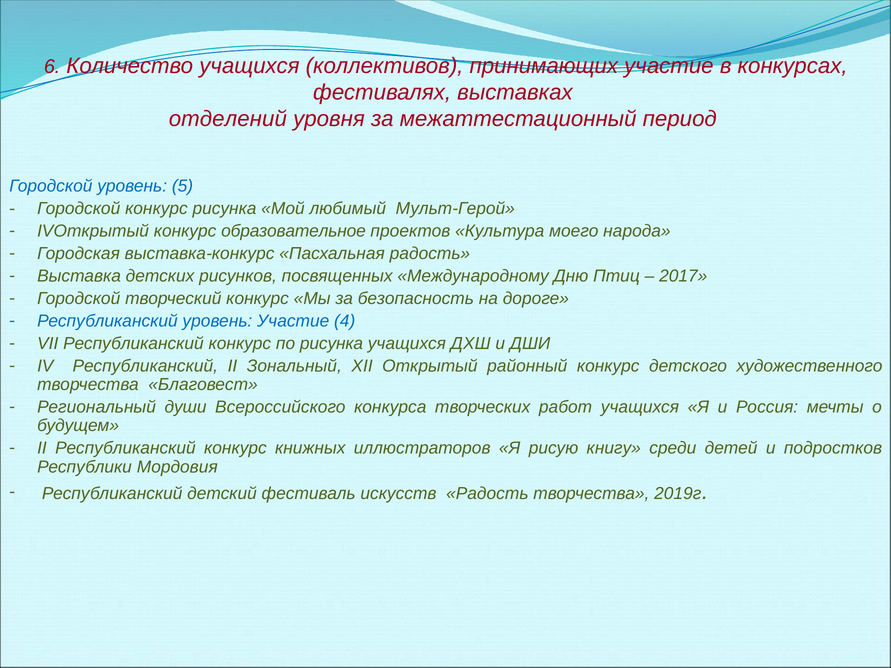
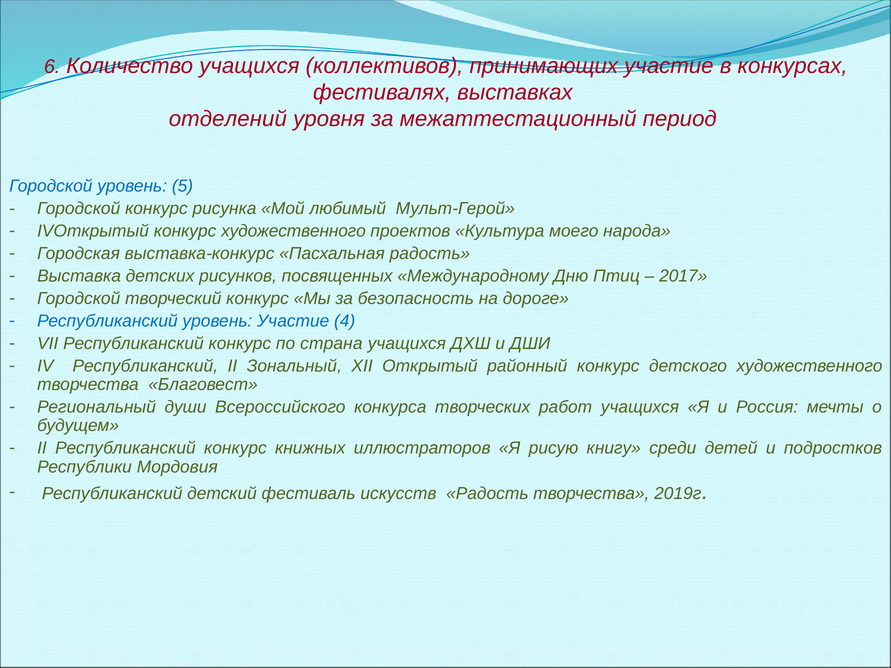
конкурс образовательное: образовательное -> художественного (293, 231)
по рисунка: рисунка -> страна (331, 343)
